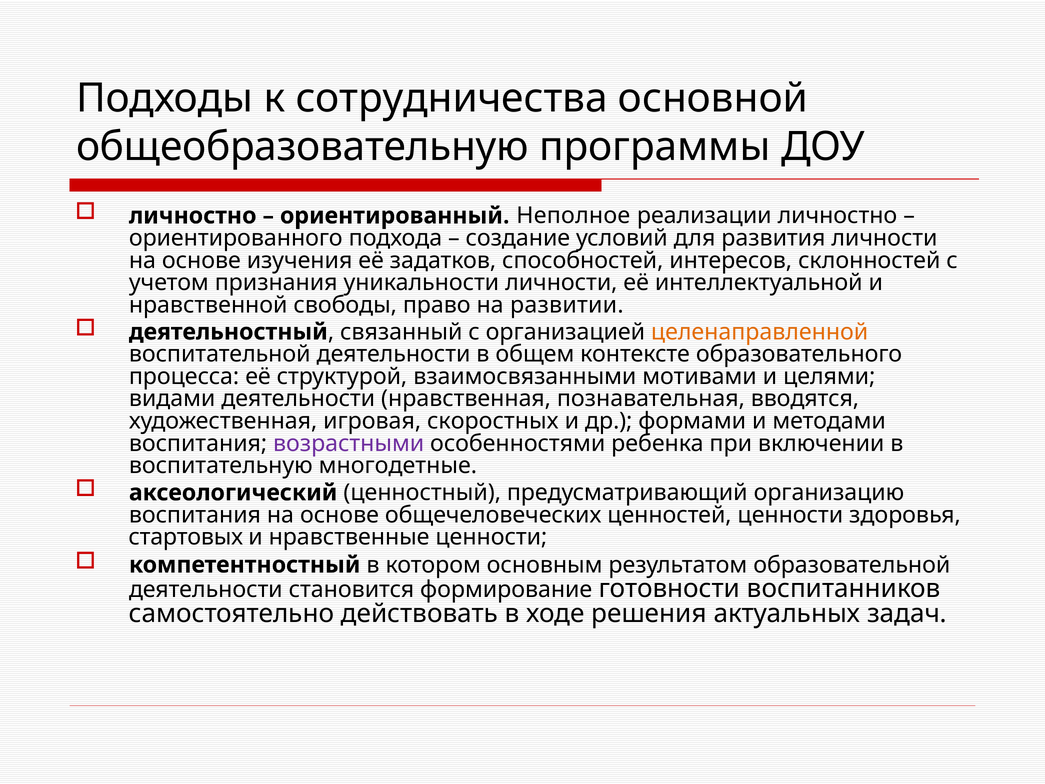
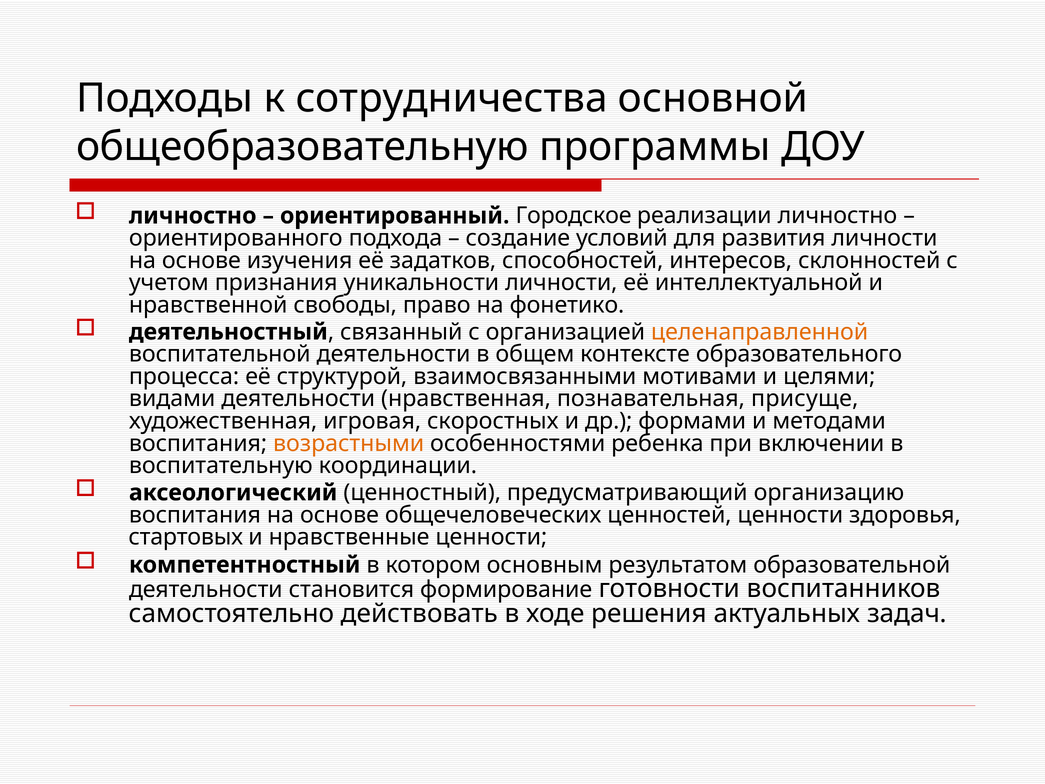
Неполное: Неполное -> Городское (574, 216)
развитии: развитии -> фонетико (567, 305)
вводятся: вводятся -> присуще (805, 399)
возрастными colour: purple -> orange (349, 443)
многодетные: многодетные -> координации (398, 466)
